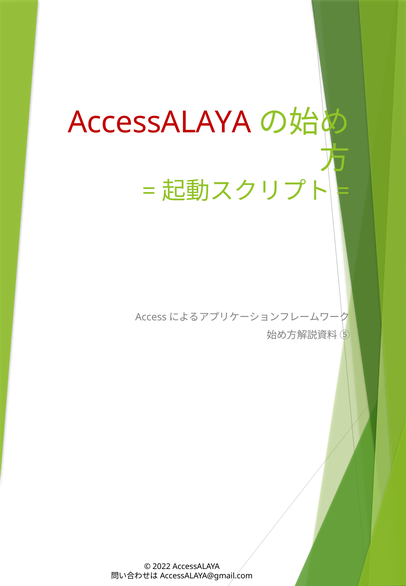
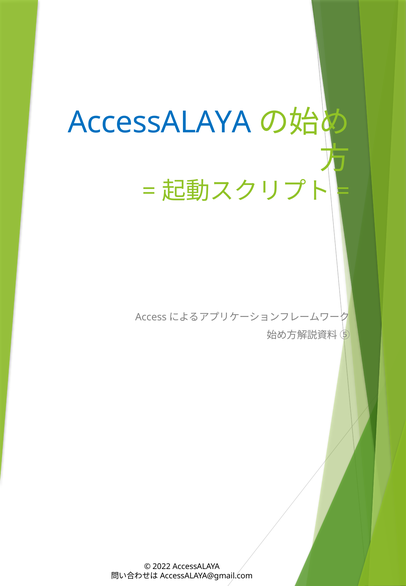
AccessALAYA colour: red -> blue (160, 122)
